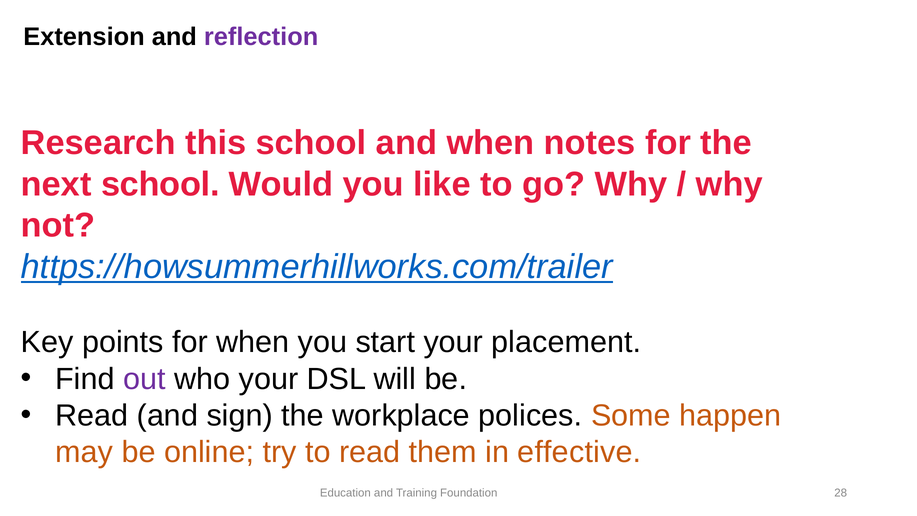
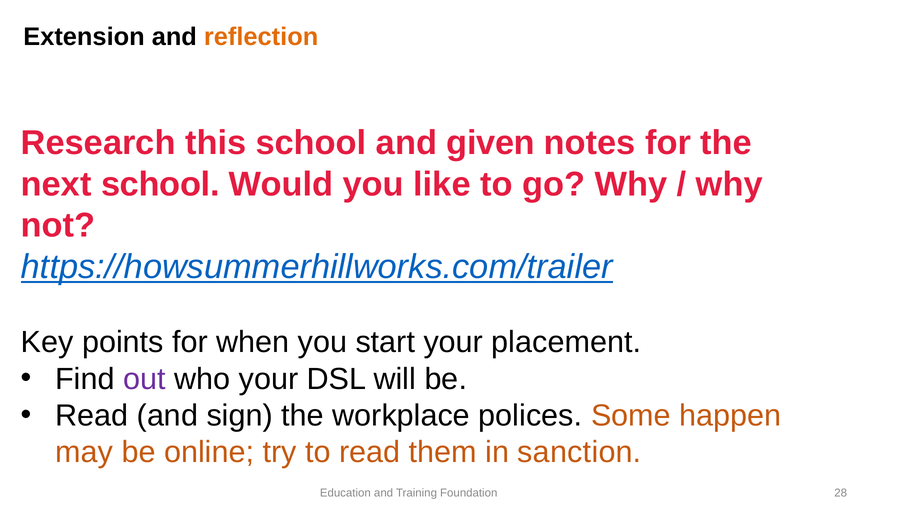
reflection colour: purple -> orange (261, 37)
and when: when -> given (491, 143)
effective: effective -> sanction (579, 452)
